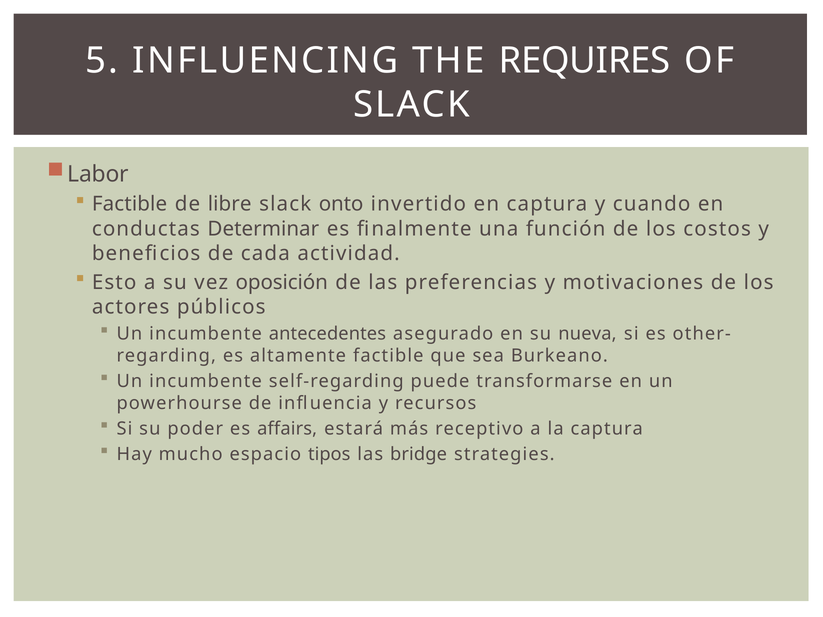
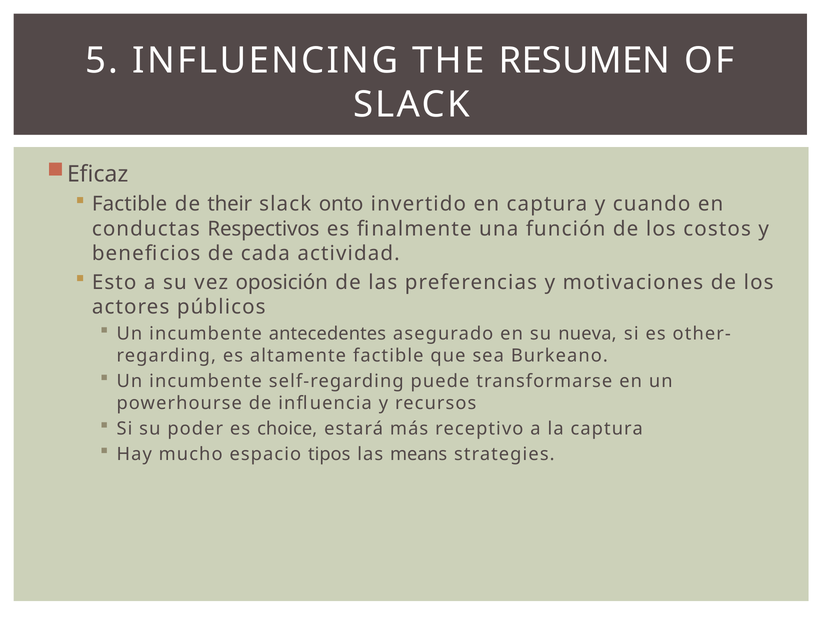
REQUIRES: REQUIRES -> RESUMEN (584, 61)
Labor: Labor -> Eficaz (98, 174)
libre: libre -> their (230, 204)
Determinar: Determinar -> Respectivos (263, 229)
affairs: affairs -> choice (287, 429)
bridge: bridge -> means (419, 454)
